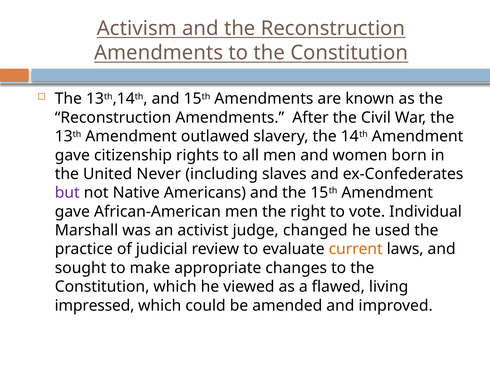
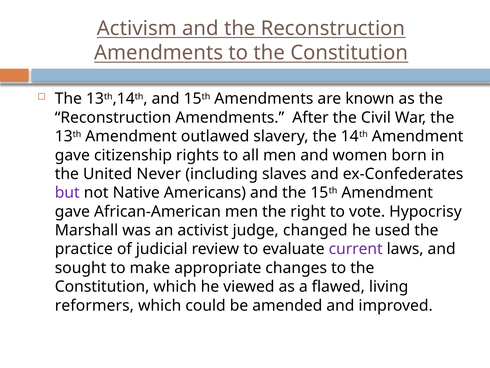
Individual: Individual -> Hypocrisy (425, 211)
current colour: orange -> purple (356, 249)
impressed: impressed -> reformers (94, 305)
